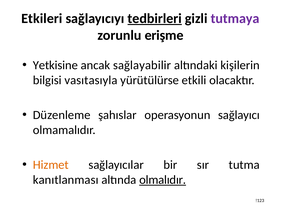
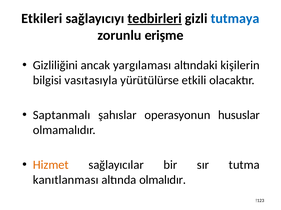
tutmaya colour: purple -> blue (235, 19)
Yetkisine: Yetkisine -> Gizliliğini (55, 66)
sağlayabilir: sağlayabilir -> yargılaması (142, 66)
Düzenleme: Düzenleme -> Saptanmalı (62, 115)
sağlayıcı: sağlayıcı -> hususlar (239, 115)
olmalıdır underline: present -> none (163, 180)
